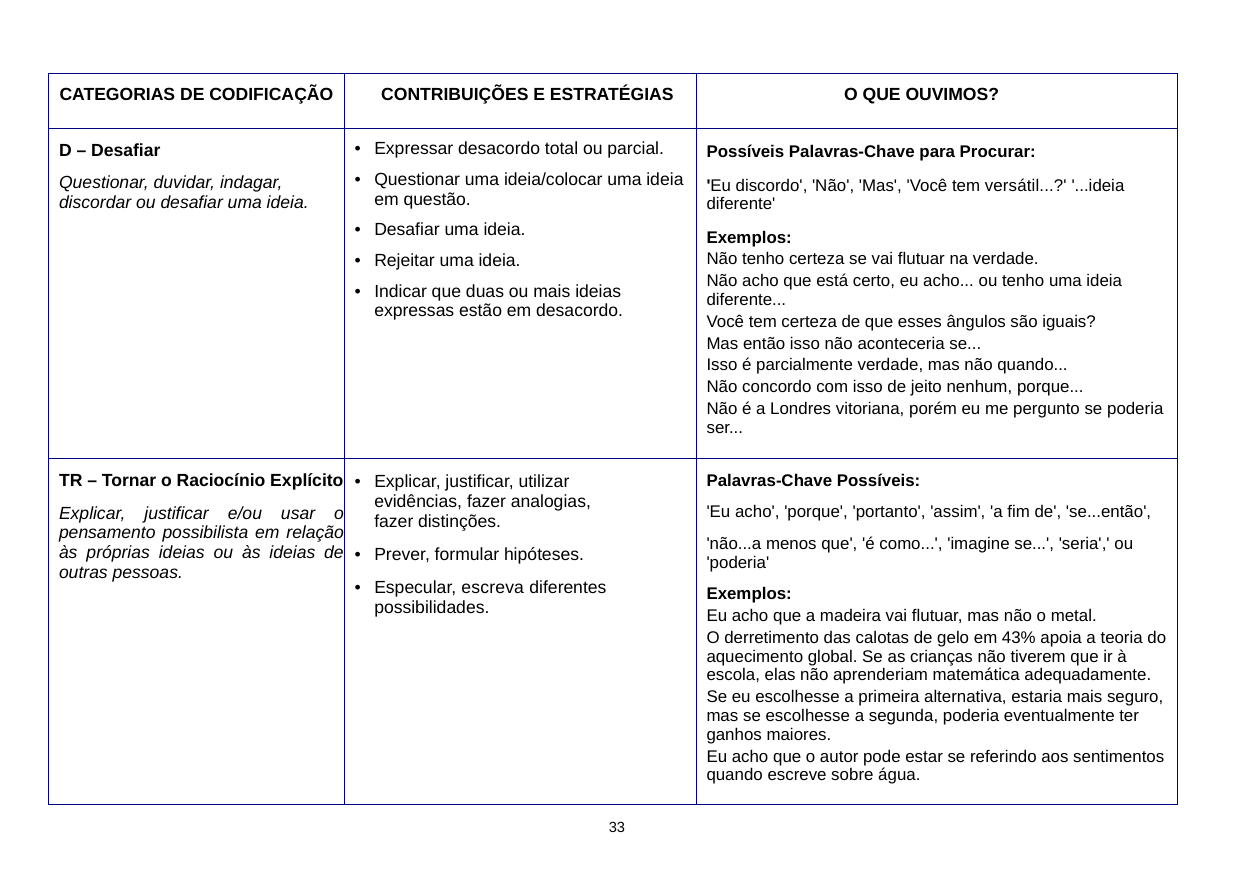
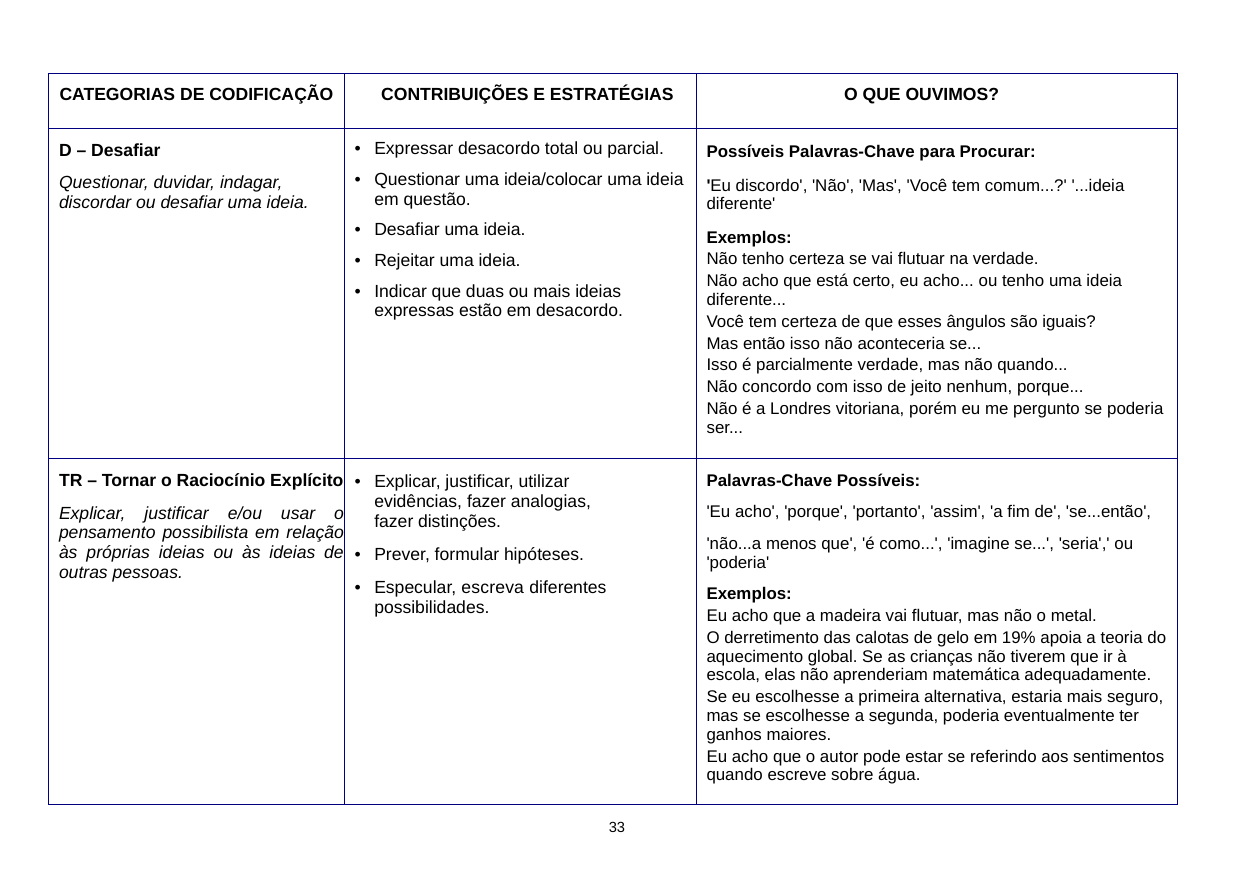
versátil: versátil -> comum (1026, 185)
43%: 43% -> 19% (1019, 637)
